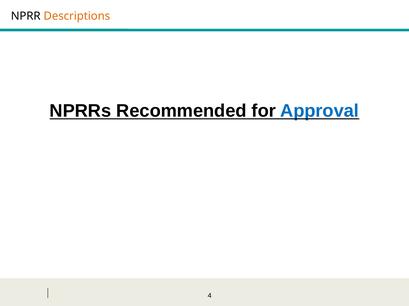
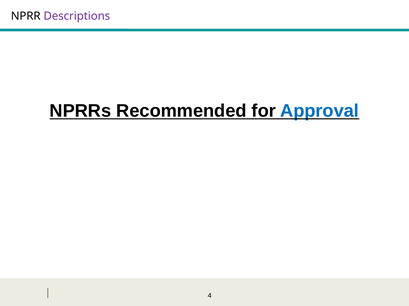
Descriptions colour: orange -> purple (77, 16)
